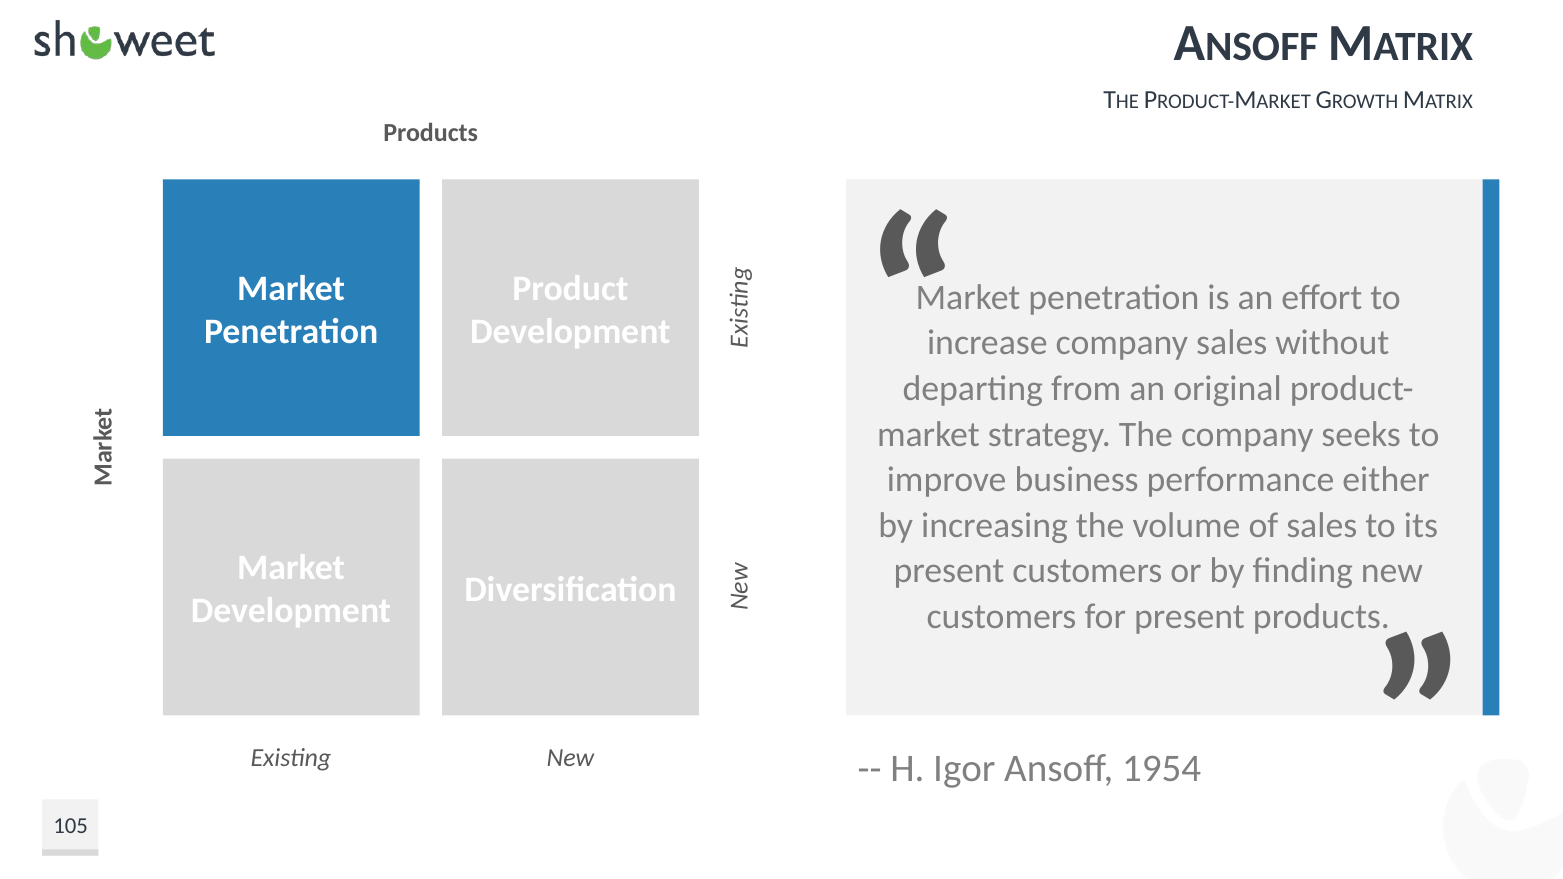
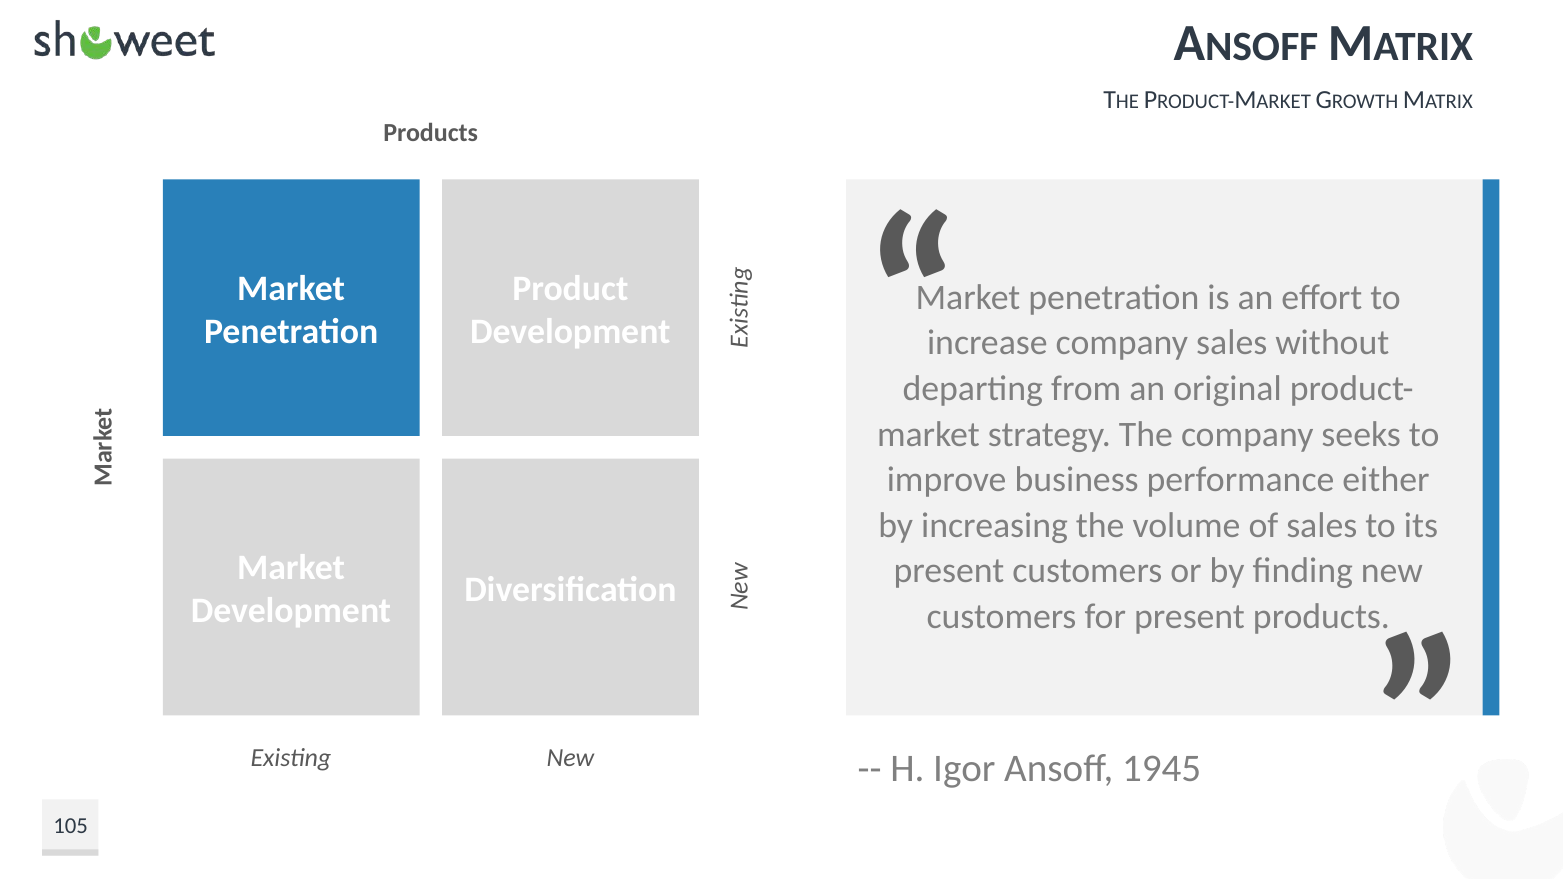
1954: 1954 -> 1945 (1162, 768)
